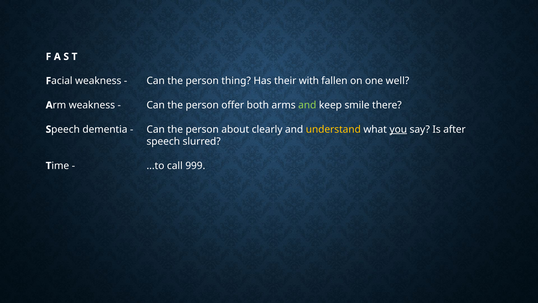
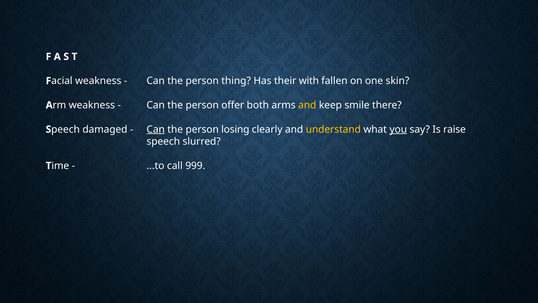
well: well -> skin (397, 81)
and colour: light green -> yellow (307, 105)
dementia: dementia -> damaged (105, 129)
Can underline: none -> present (156, 129)
about: about -> losing (235, 129)
after: after -> raise (455, 129)
